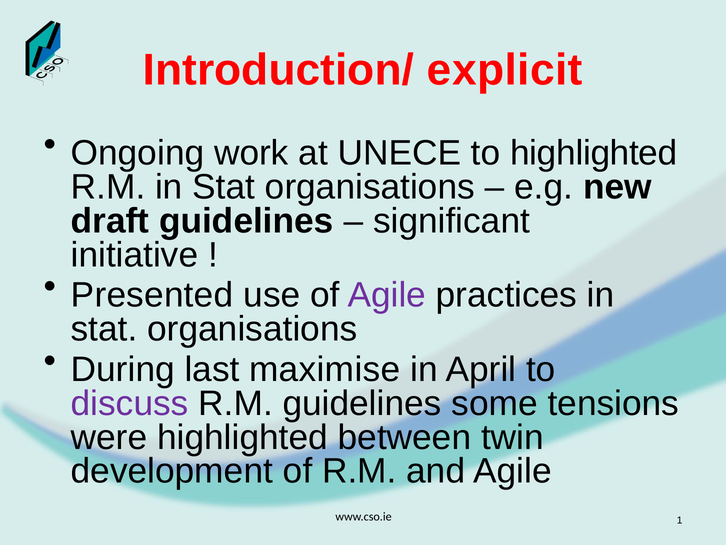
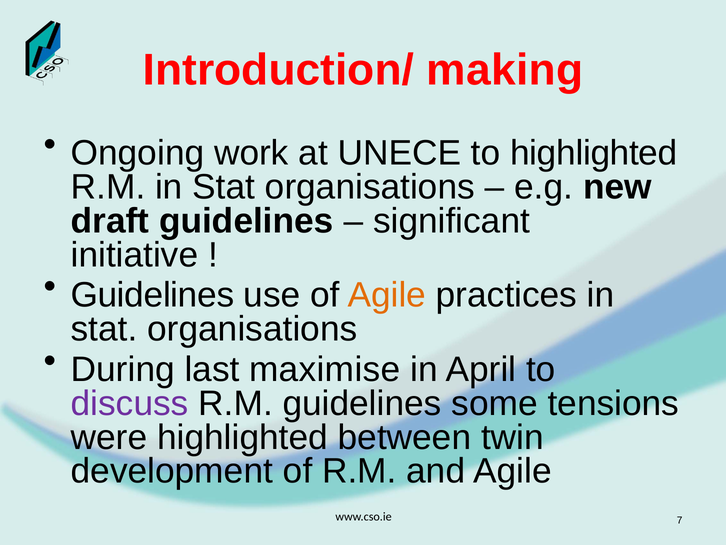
explicit: explicit -> making (505, 70)
Presented: Presented -> Guidelines (152, 295)
Agile colour: purple -> orange (387, 295)
1: 1 -> 7 (680, 520)
